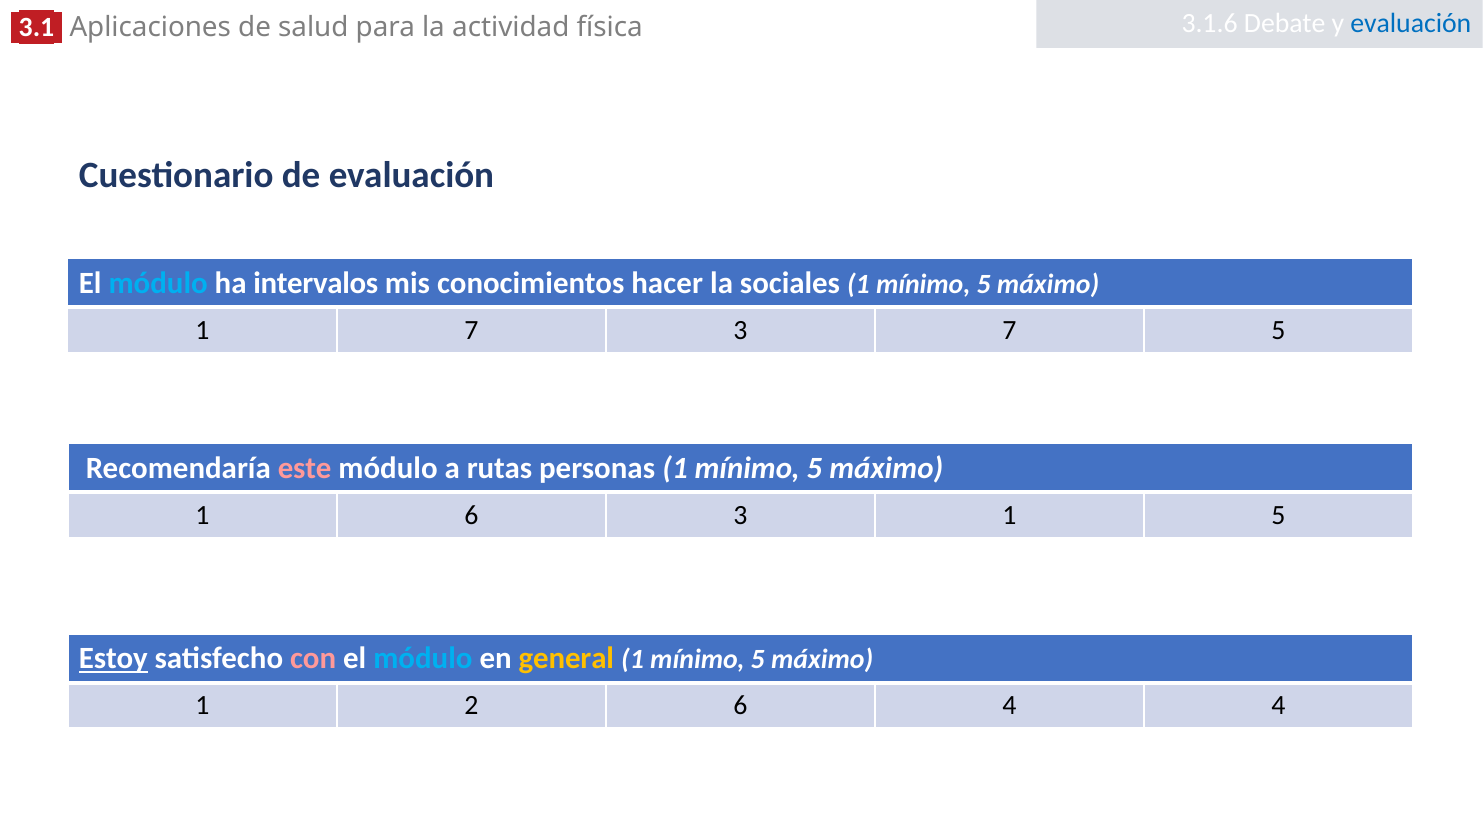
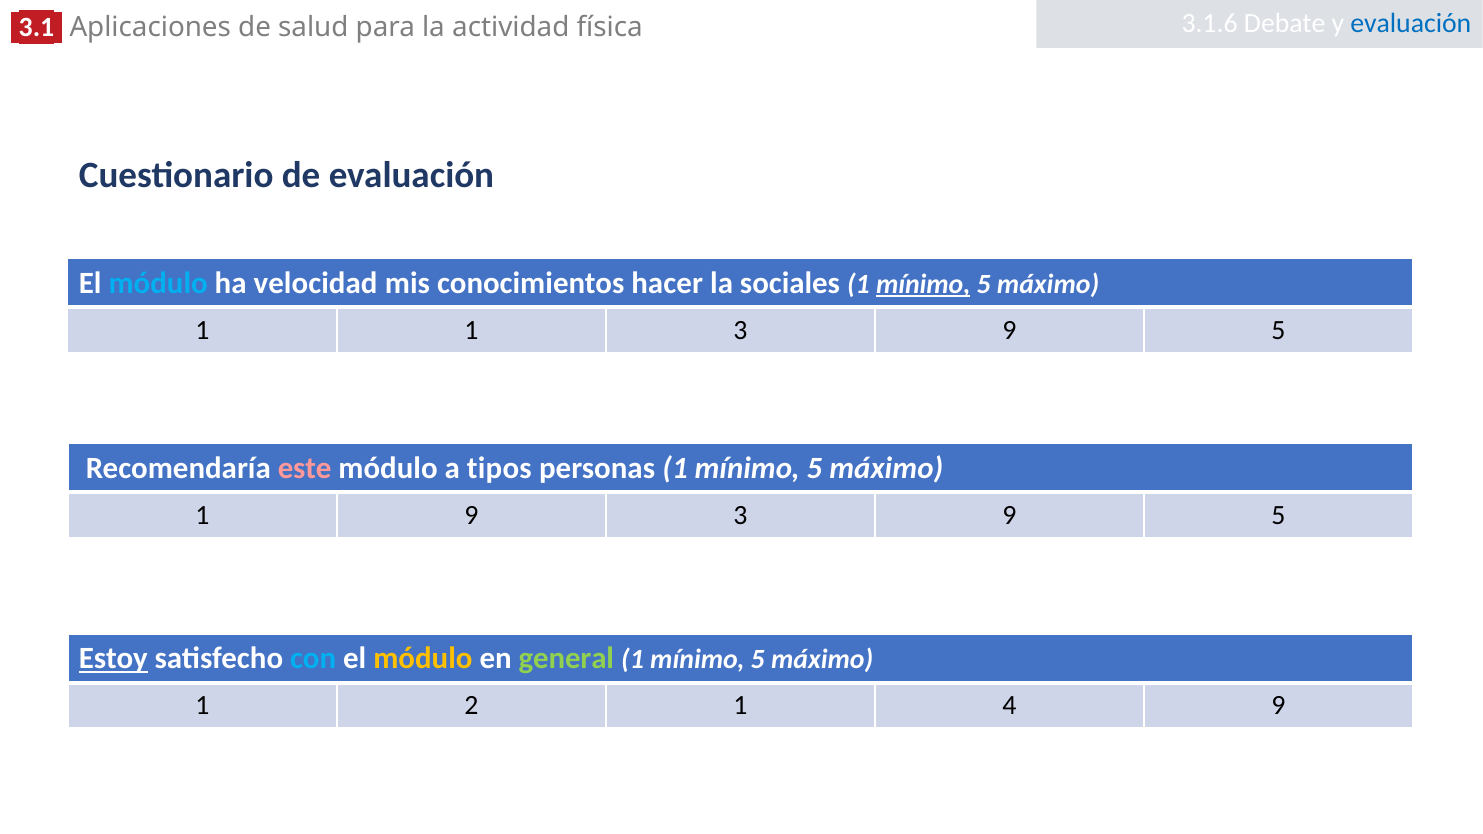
intervalos: intervalos -> velocidad (316, 283)
mínimo underline: none -> present (923, 284)
1 7: 7 -> 1 (471, 330)
7: 7 -> 9 (1009, 330)
rutas: rutas -> tipos (499, 468)
1 6: 6 -> 9 (471, 515)
1: 1 -> 9 (1009, 515)
con colour: pink -> light blue (313, 659)
módulo colour: light blue -> yellow (423, 659)
general colour: yellow -> light green (566, 659)
2 6: 6 -> 1 (740, 706)
4 4: 4 -> 9 (1279, 706)
